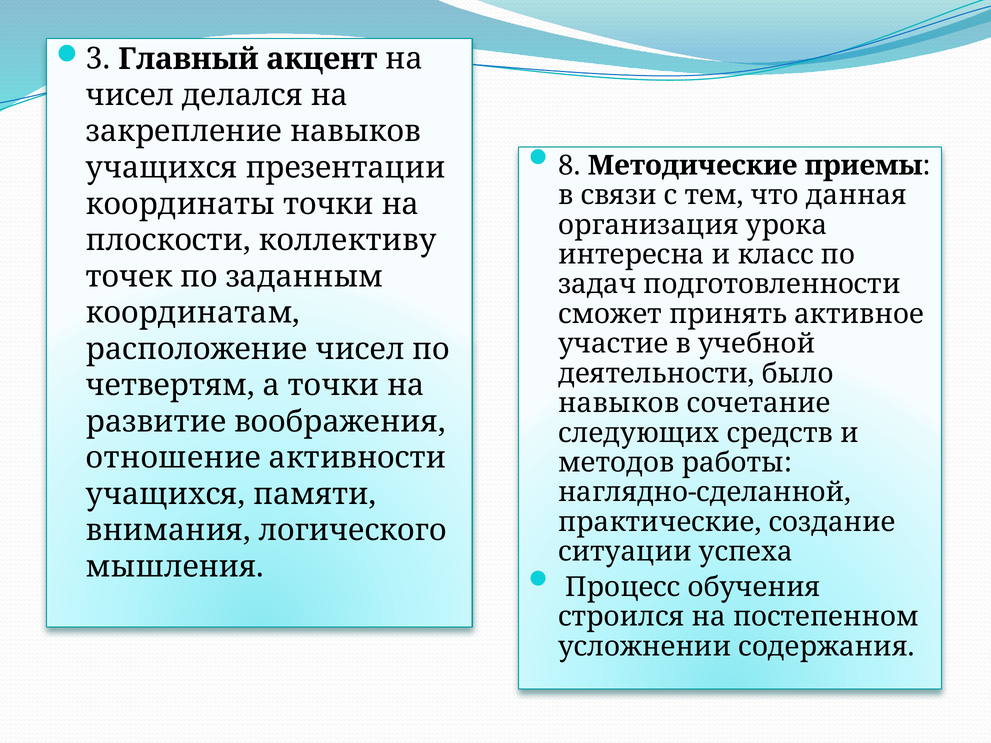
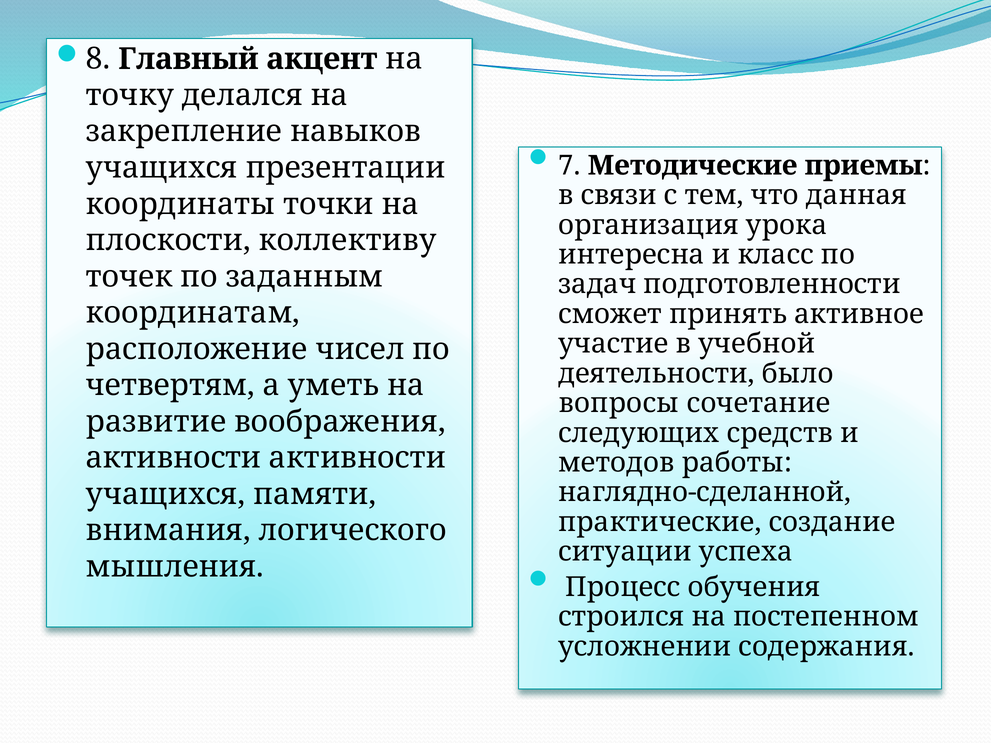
3: 3 -> 8 (98, 59)
чисел: чисел -> точку (130, 95)
8: 8 -> 7 (569, 166)
а точки: точки -> уметь (333, 386)
навыков: навыков -> вопросы (619, 403)
отношение: отношение -> активности (174, 458)
